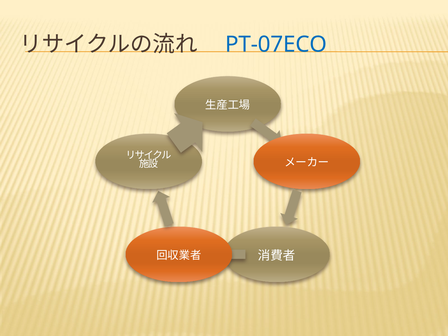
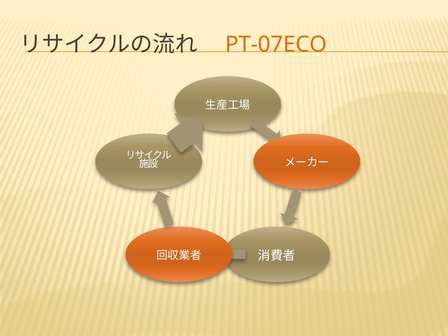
PT-07ECO colour: blue -> orange (276, 44)
